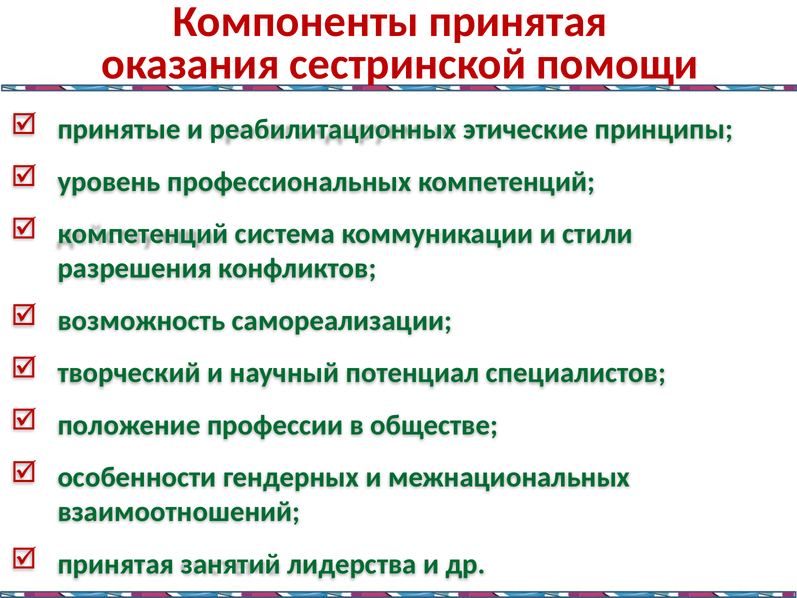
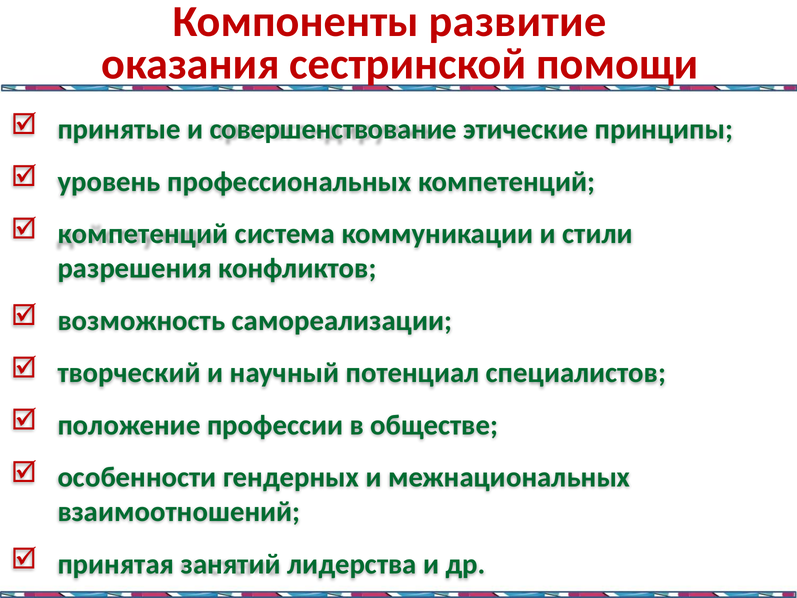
Компоненты принятая: принятая -> развитие (518, 22)
реабилитационных: реабилитационных -> совершенствование (333, 129)
